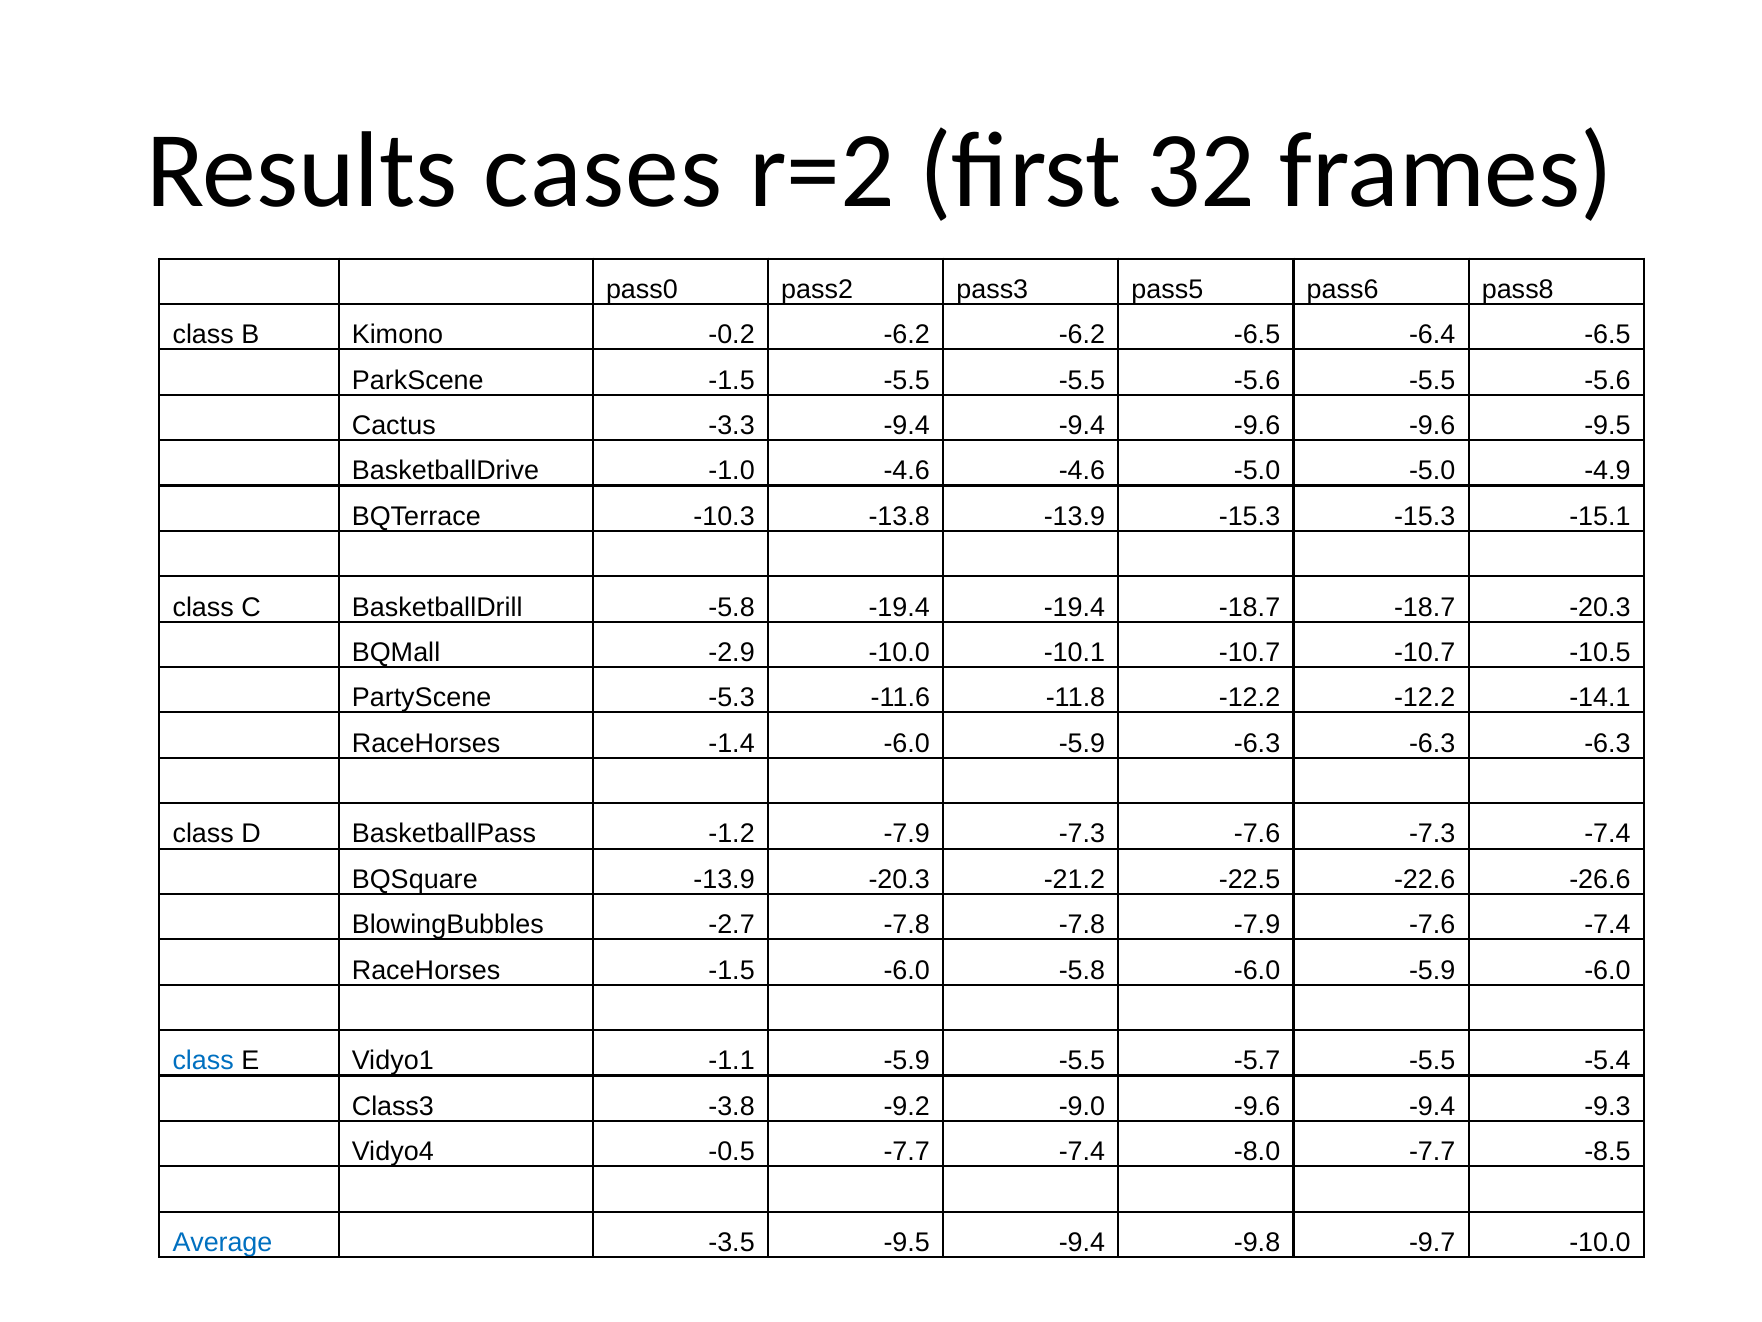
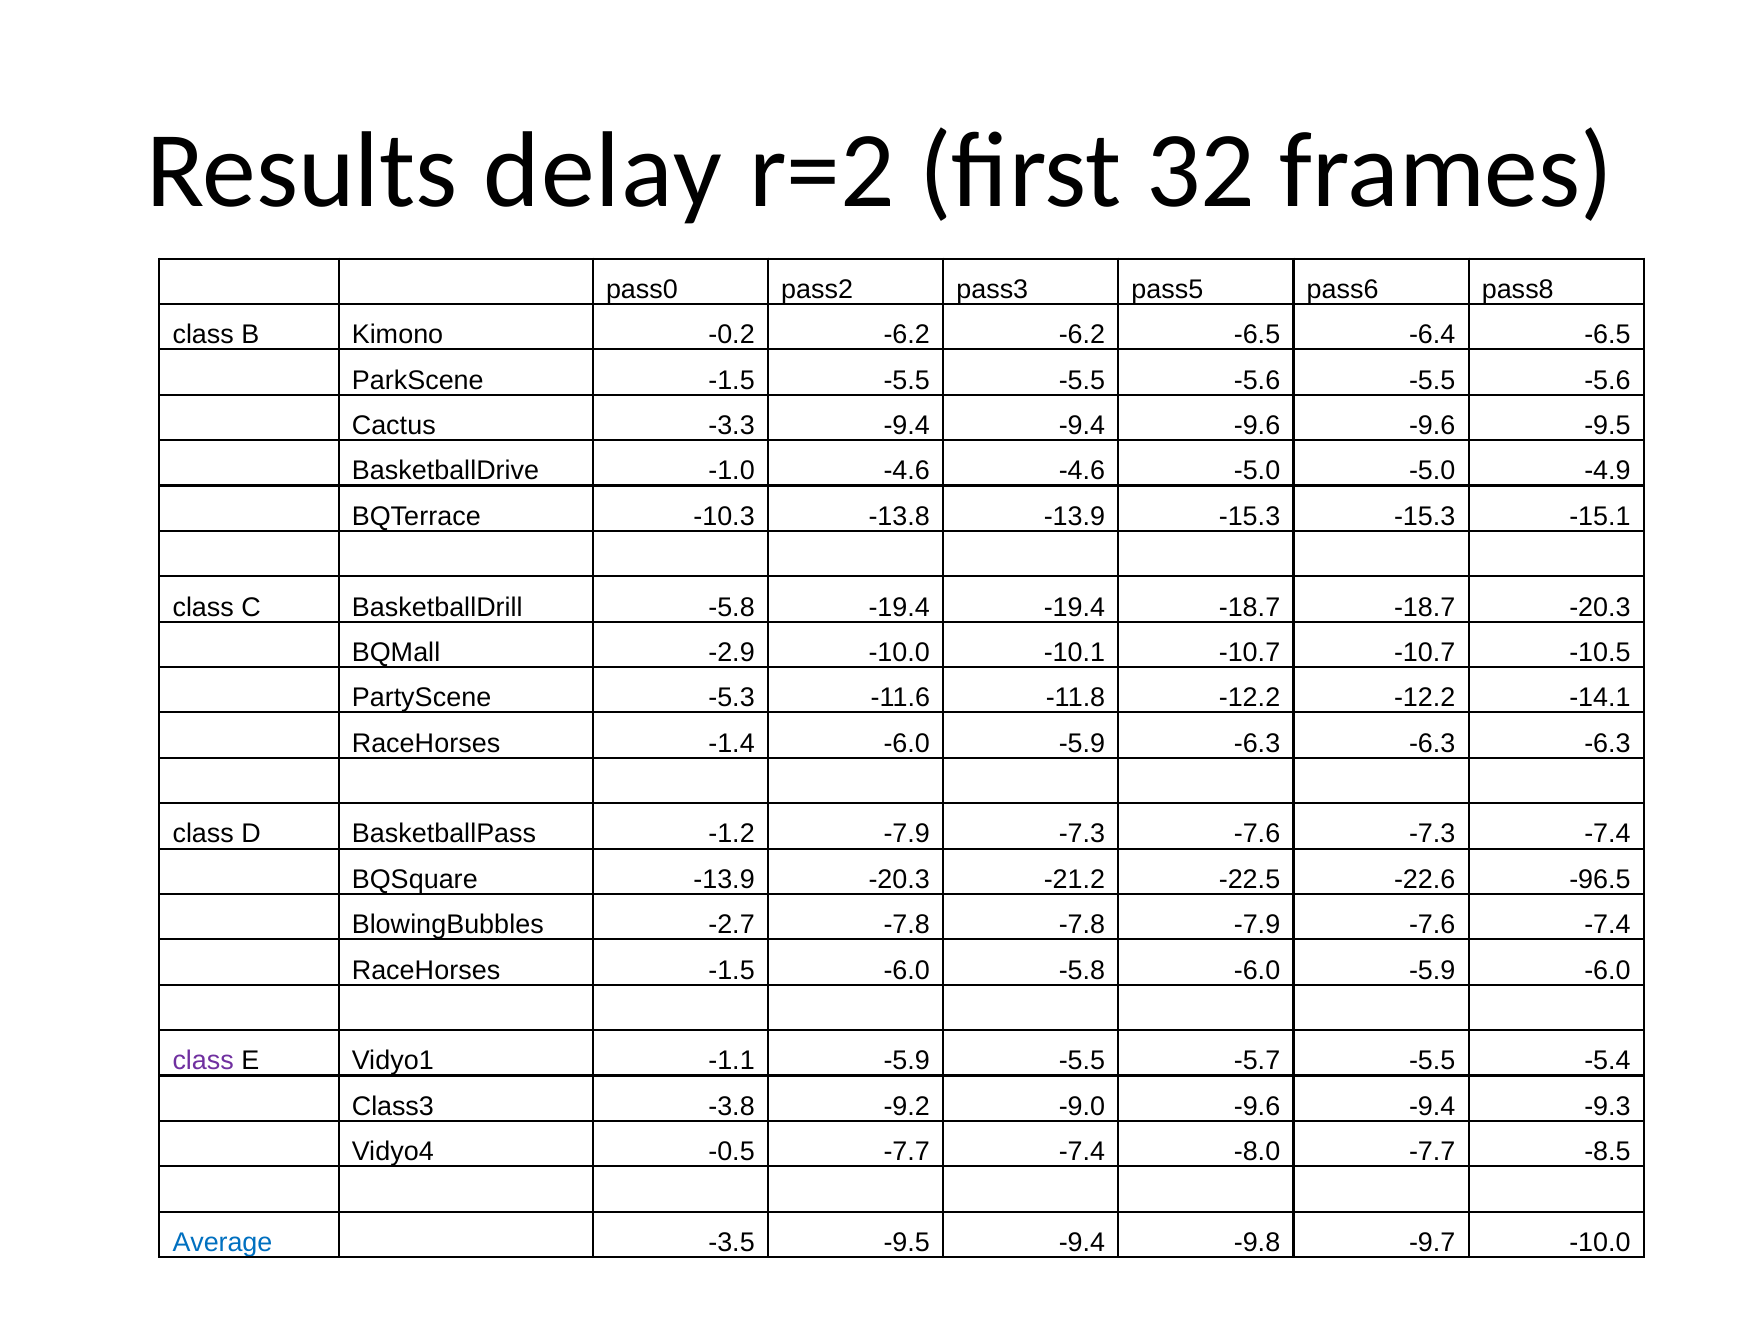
cases: cases -> delay (603, 171)
-26.6: -26.6 -> -96.5 (1600, 879)
class colour: blue -> purple (203, 1061)
